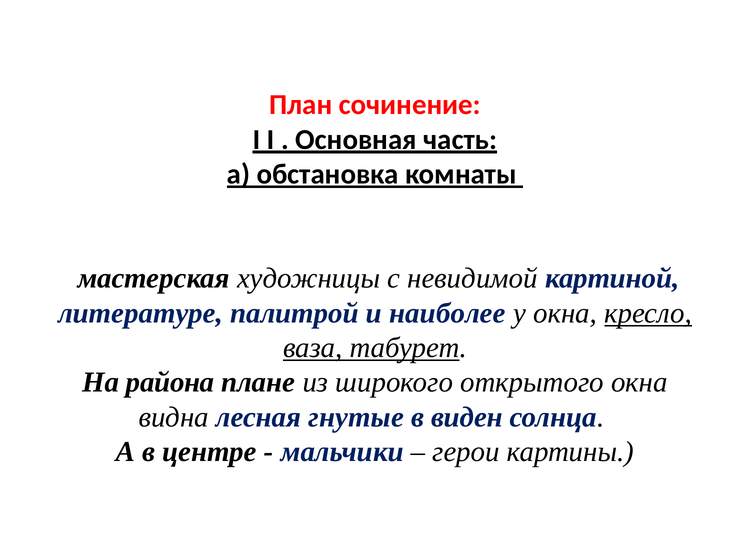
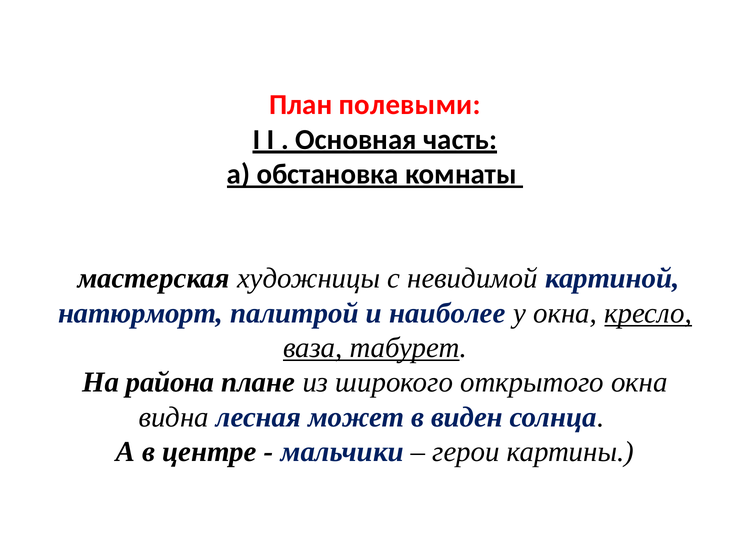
сочинение: сочинение -> полевыми (410, 105)
литературе: литературе -> натюрморт (141, 313)
гнутые: гнутые -> может (356, 417)
